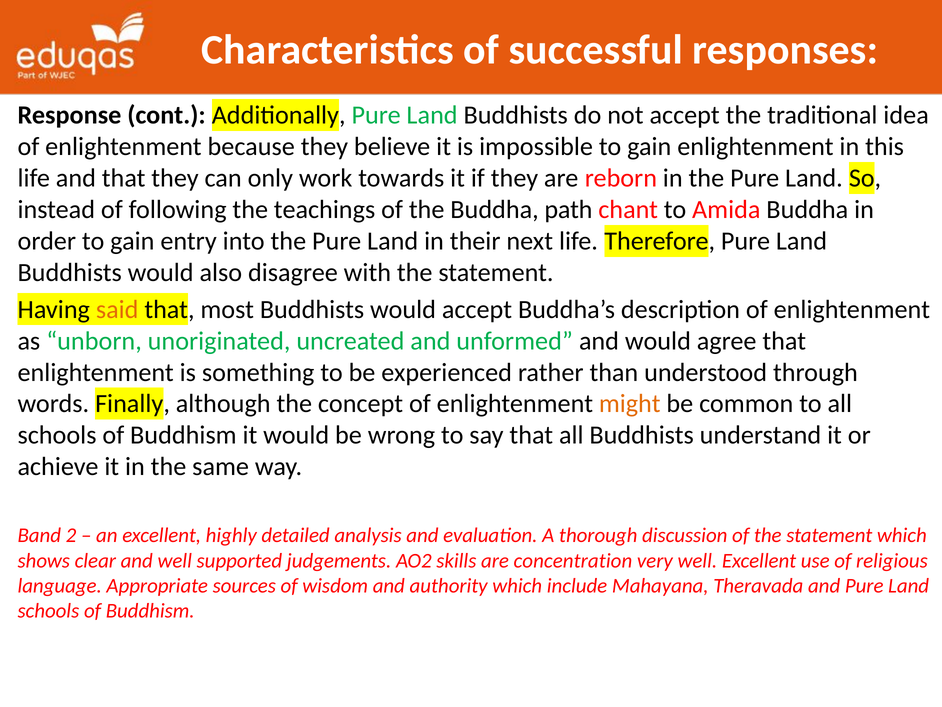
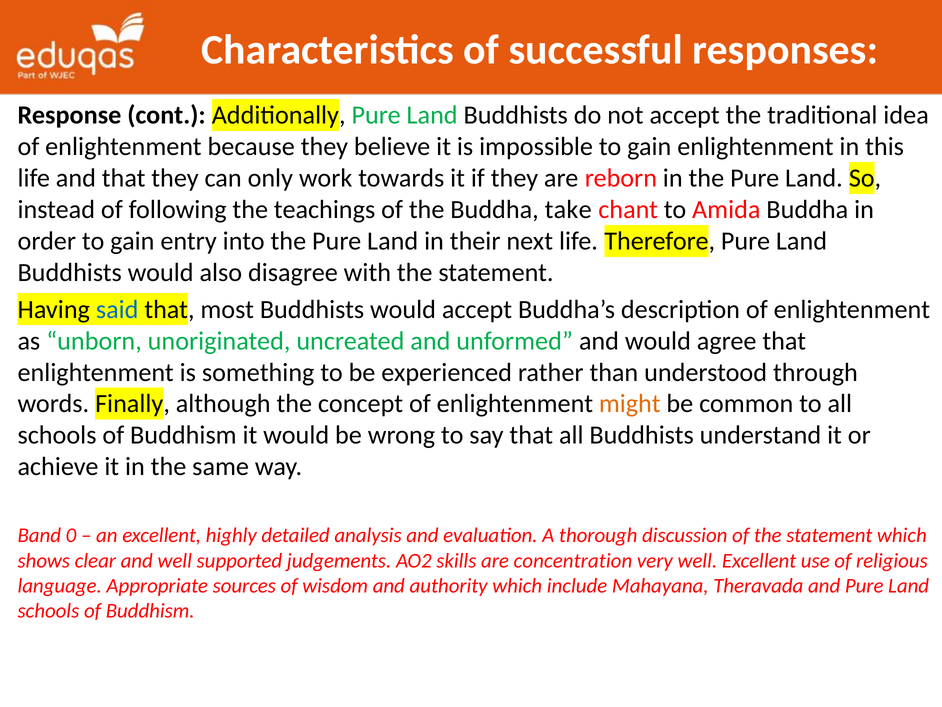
path: path -> take (568, 210)
said colour: orange -> blue (117, 309)
2: 2 -> 0 (71, 535)
